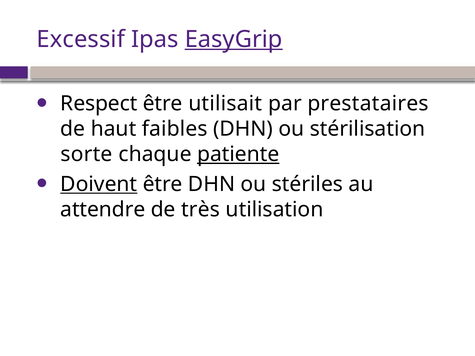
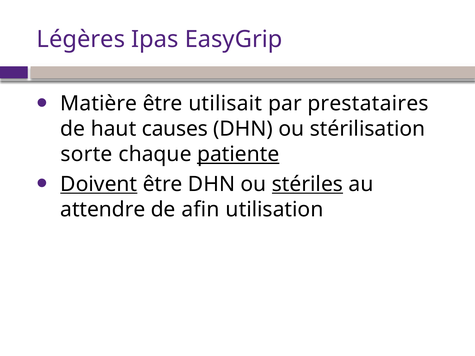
Excessif: Excessif -> Légères (81, 39)
EasyGrip underline: present -> none (234, 39)
Respect: Respect -> Matière (99, 104)
faibles: faibles -> causes (175, 129)
stériles underline: none -> present (307, 184)
très: très -> afin (200, 210)
